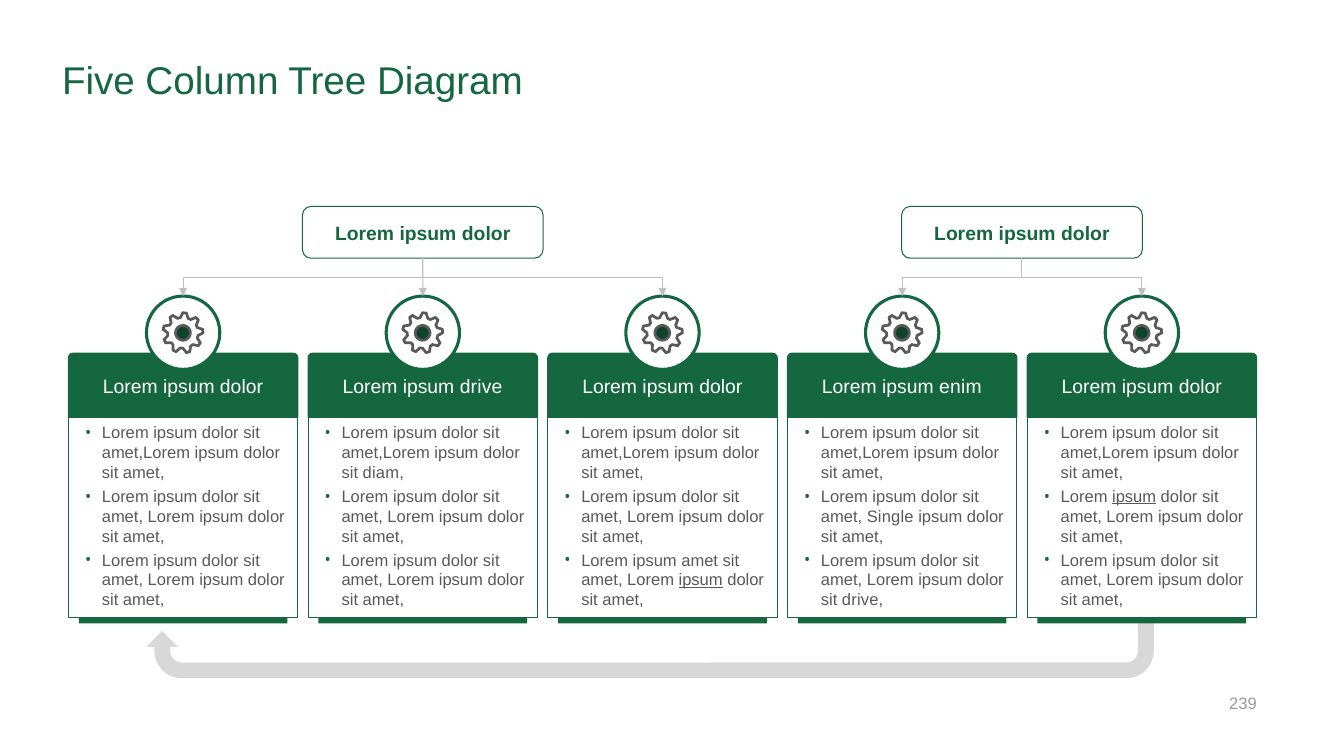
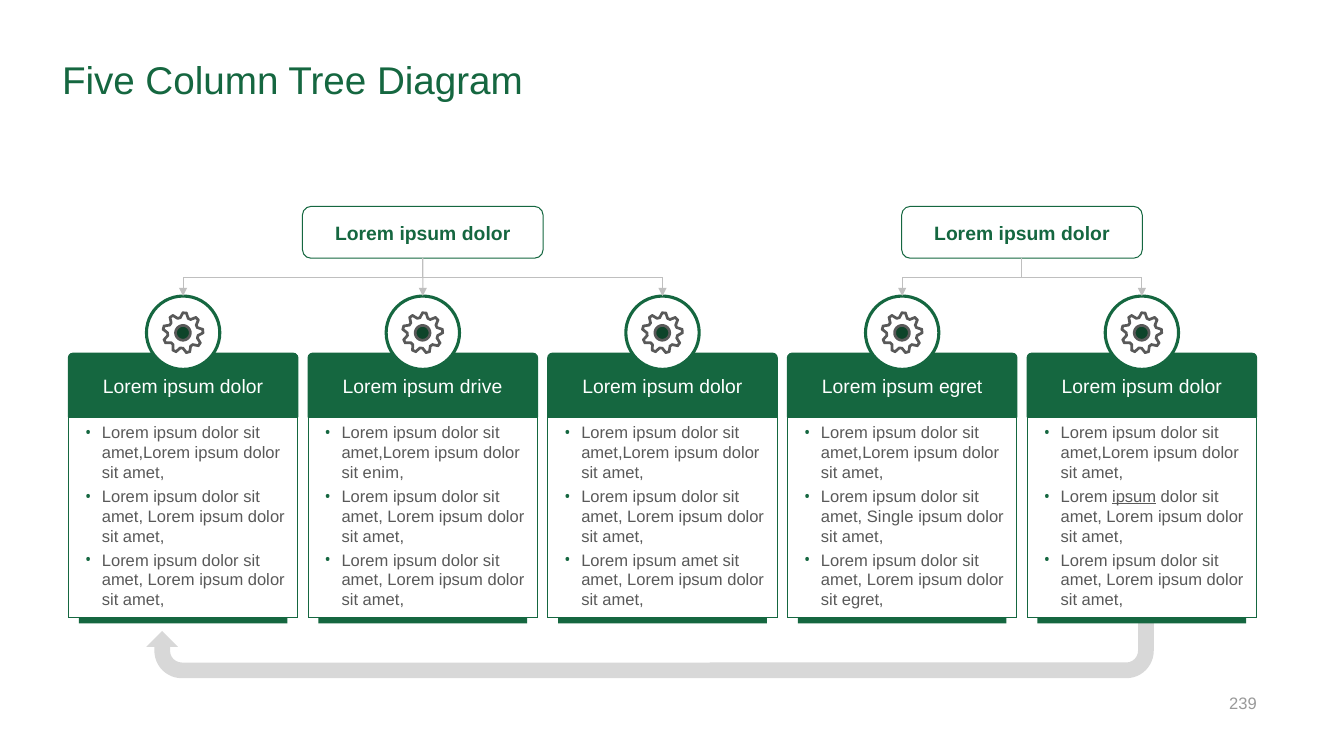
ipsum enim: enim -> egret (961, 387)
diam: diam -> enim (383, 473)
ipsum underline: present -> none (701, 581)
sit drive: drive -> egret (863, 601)
